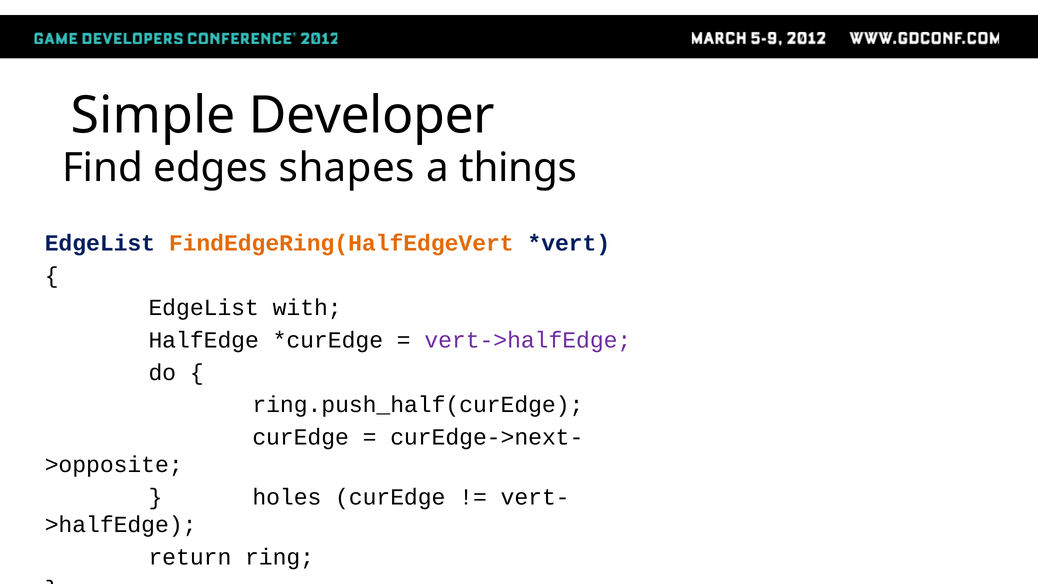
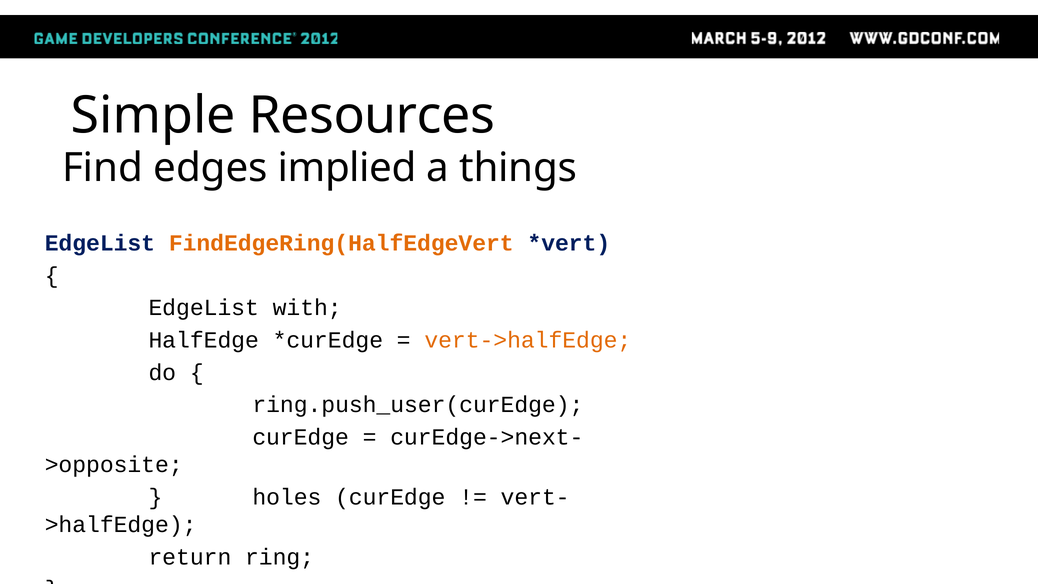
Developer: Developer -> Resources (372, 116)
shapes: shapes -> implied (347, 168)
vert->halfEdge colour: purple -> orange (528, 340)
ring.push_half(curEdge: ring.push_half(curEdge -> ring.push_user(curEdge (418, 405)
